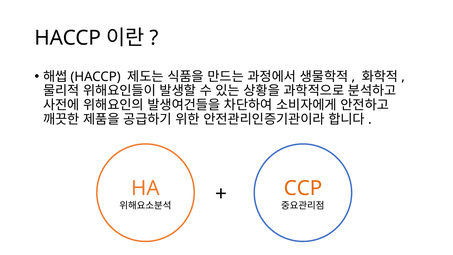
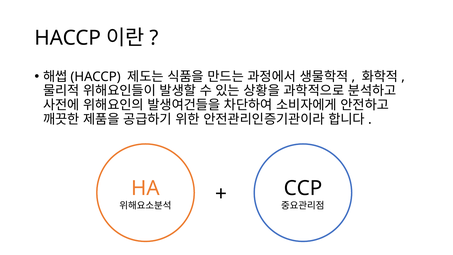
CCP colour: orange -> black (303, 188)
